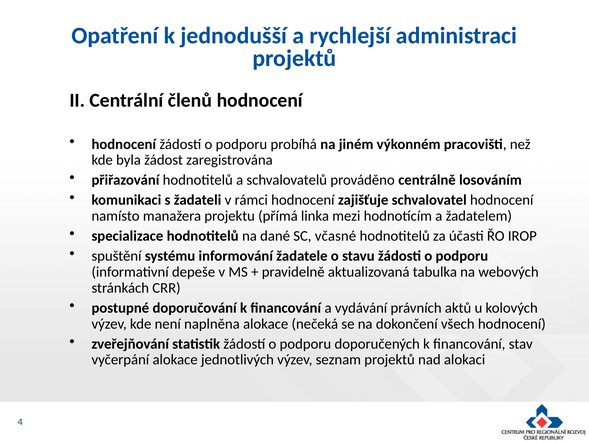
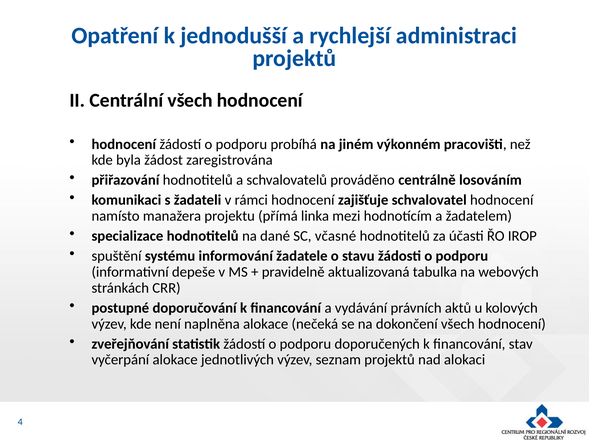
Centrální členů: členů -> všech (190, 100)
